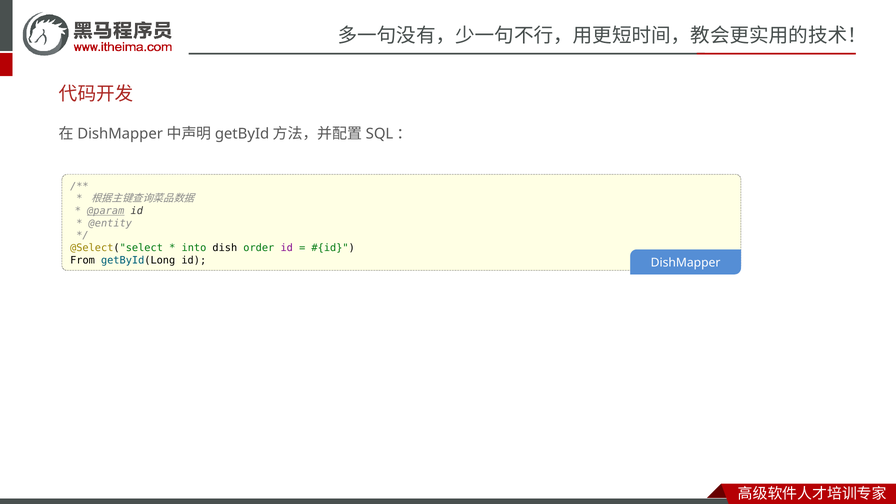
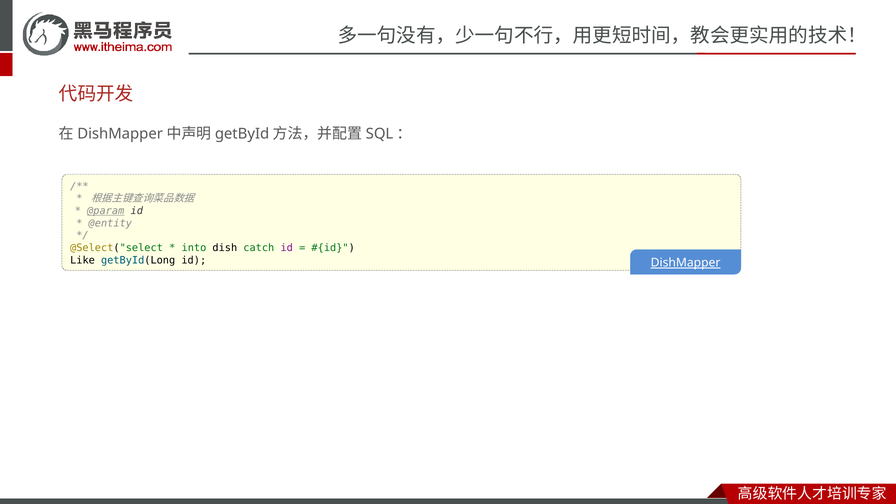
order: order -> catch (259, 248)
From: From -> Like (83, 260)
DishMapper underline: none -> present (686, 263)
